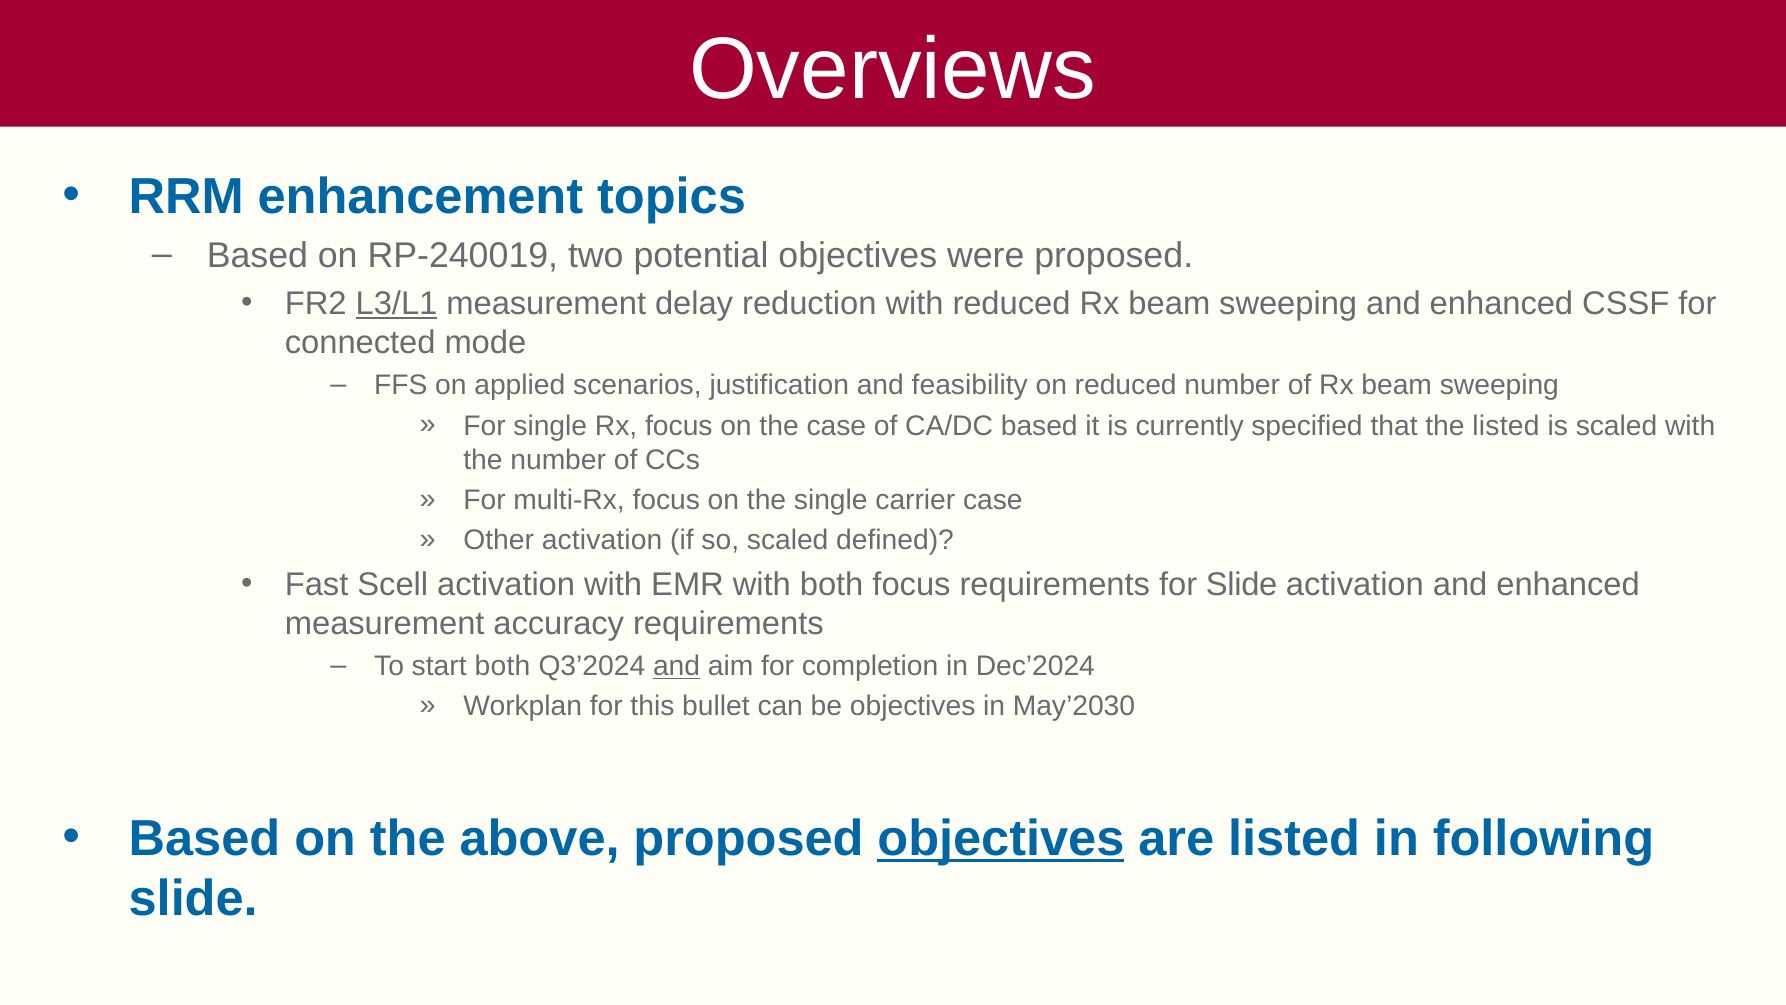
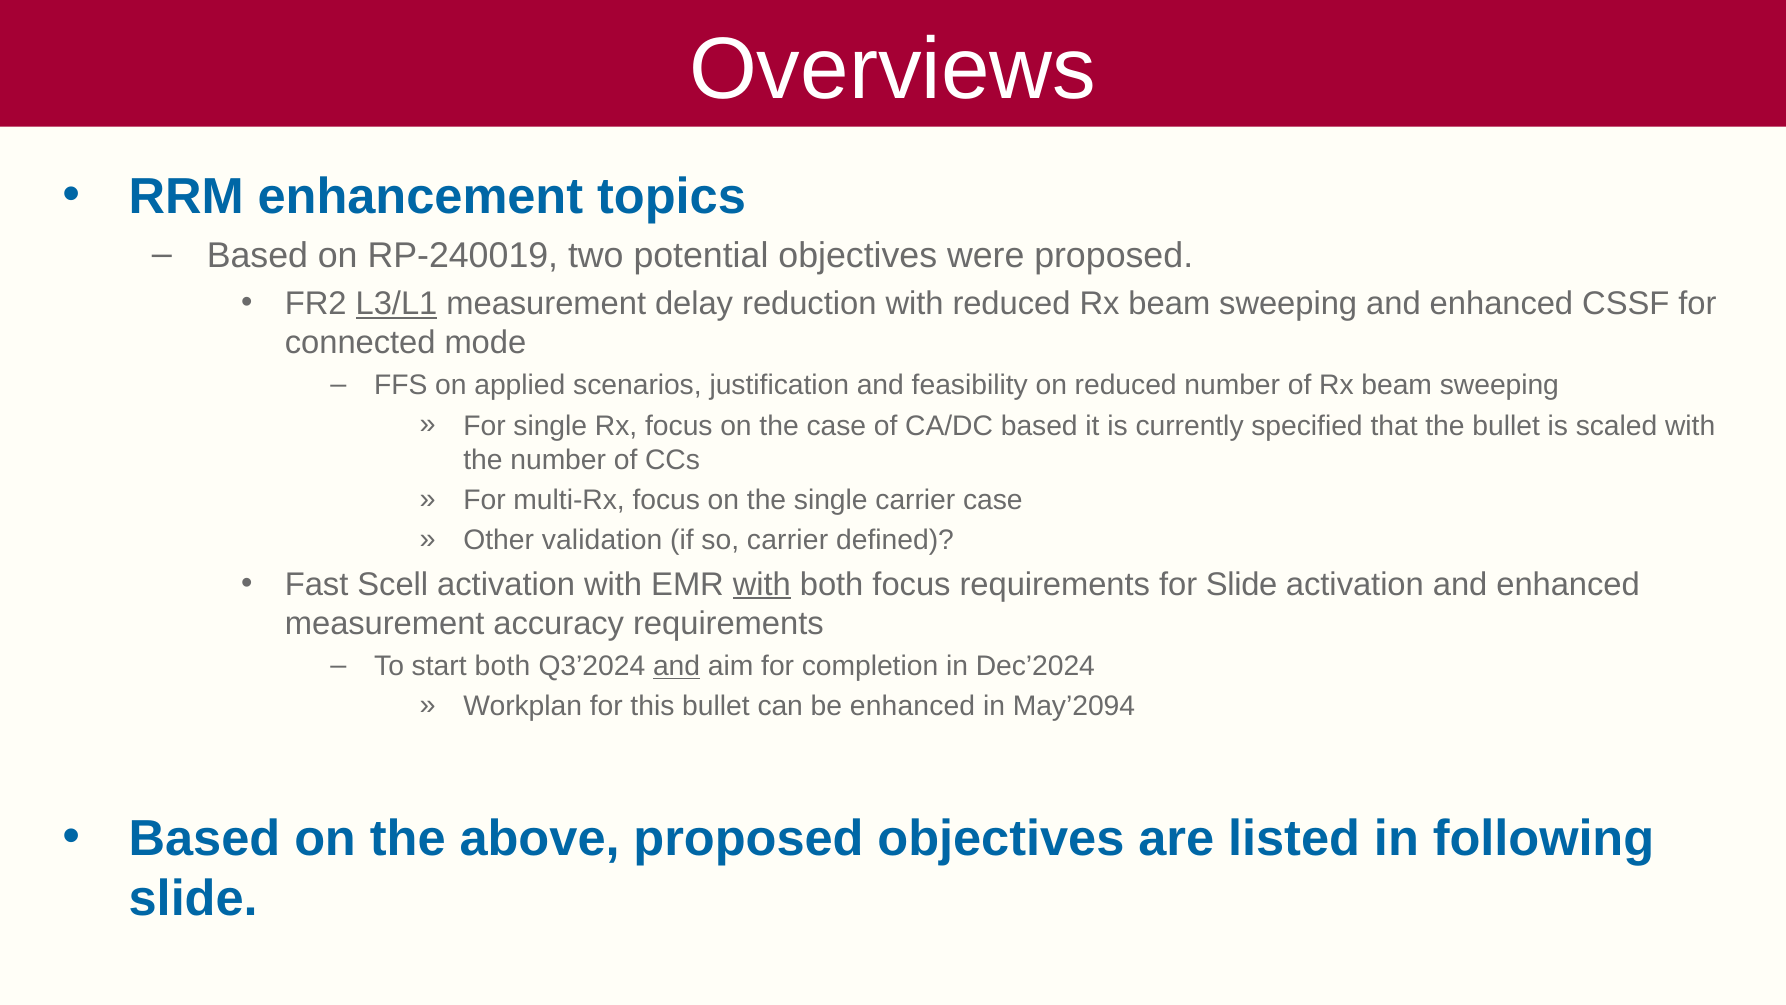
the listed: listed -> bullet (1506, 426)
Other activation: activation -> validation (602, 540)
so scaled: scaled -> carrier (788, 540)
with underline: none -> present (762, 584)
be objectives: objectives -> enhanced (913, 706)
May’2030: May’2030 -> May’2094 (1074, 706)
objectives underline: present -> none (1001, 838)
